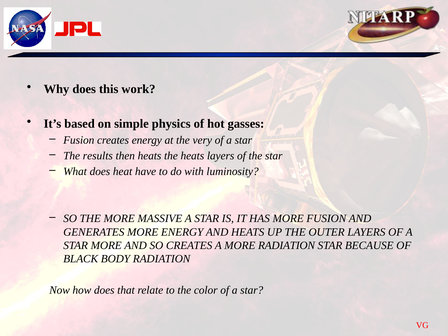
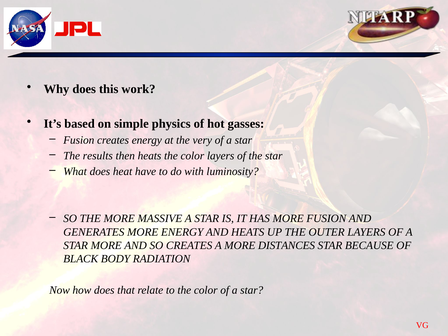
heats the heats: heats -> color (192, 156)
MORE RADIATION: RADIATION -> DISTANCES (287, 245)
